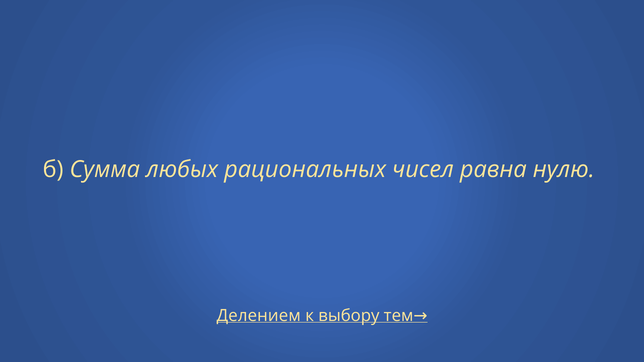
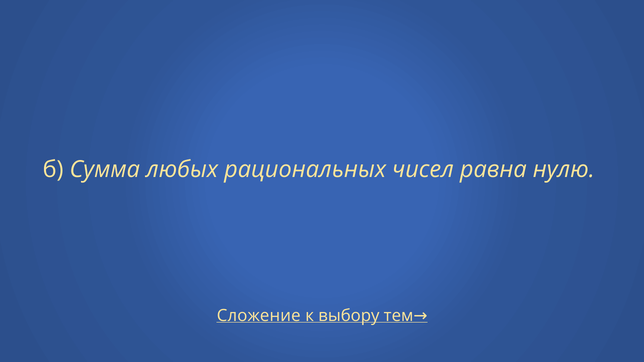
Делением: Делением -> Сложение (259, 316)
